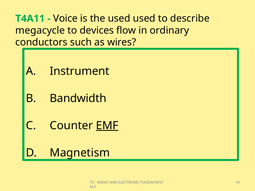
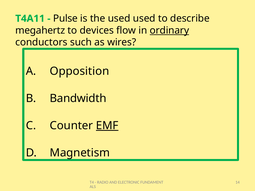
Voice: Voice -> Pulse (65, 19)
megacycle: megacycle -> megahertz (40, 30)
ordinary underline: none -> present (169, 30)
Instrument: Instrument -> Opposition (80, 71)
